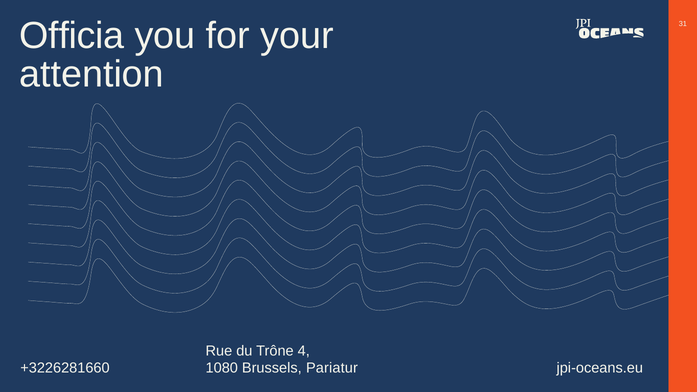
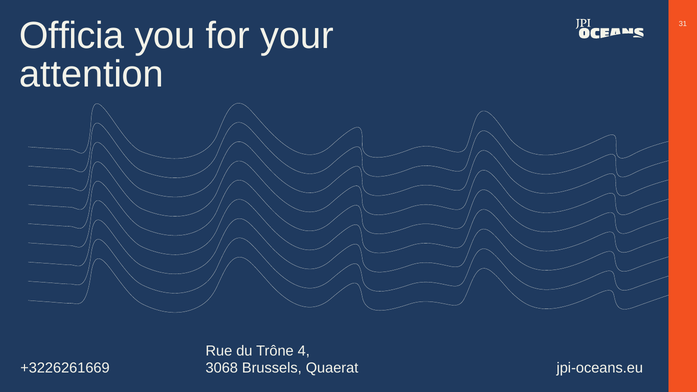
+3226281660: +3226281660 -> +3226261669 (65, 368)
1080: 1080 -> 3068 (222, 368)
Pariatur: Pariatur -> Quaerat (332, 368)
